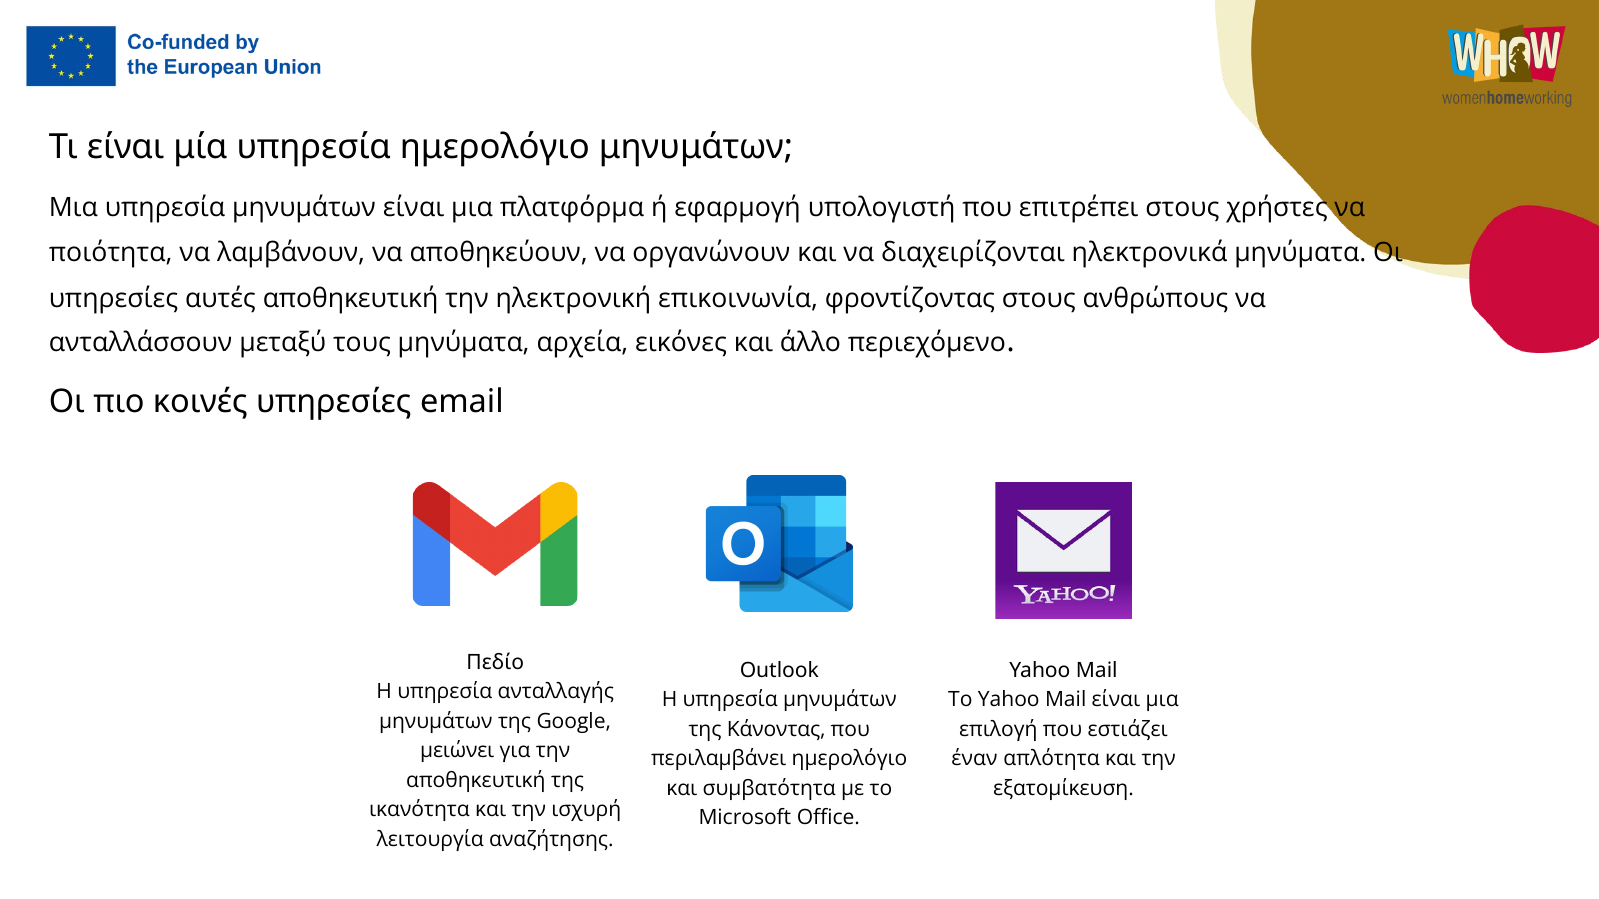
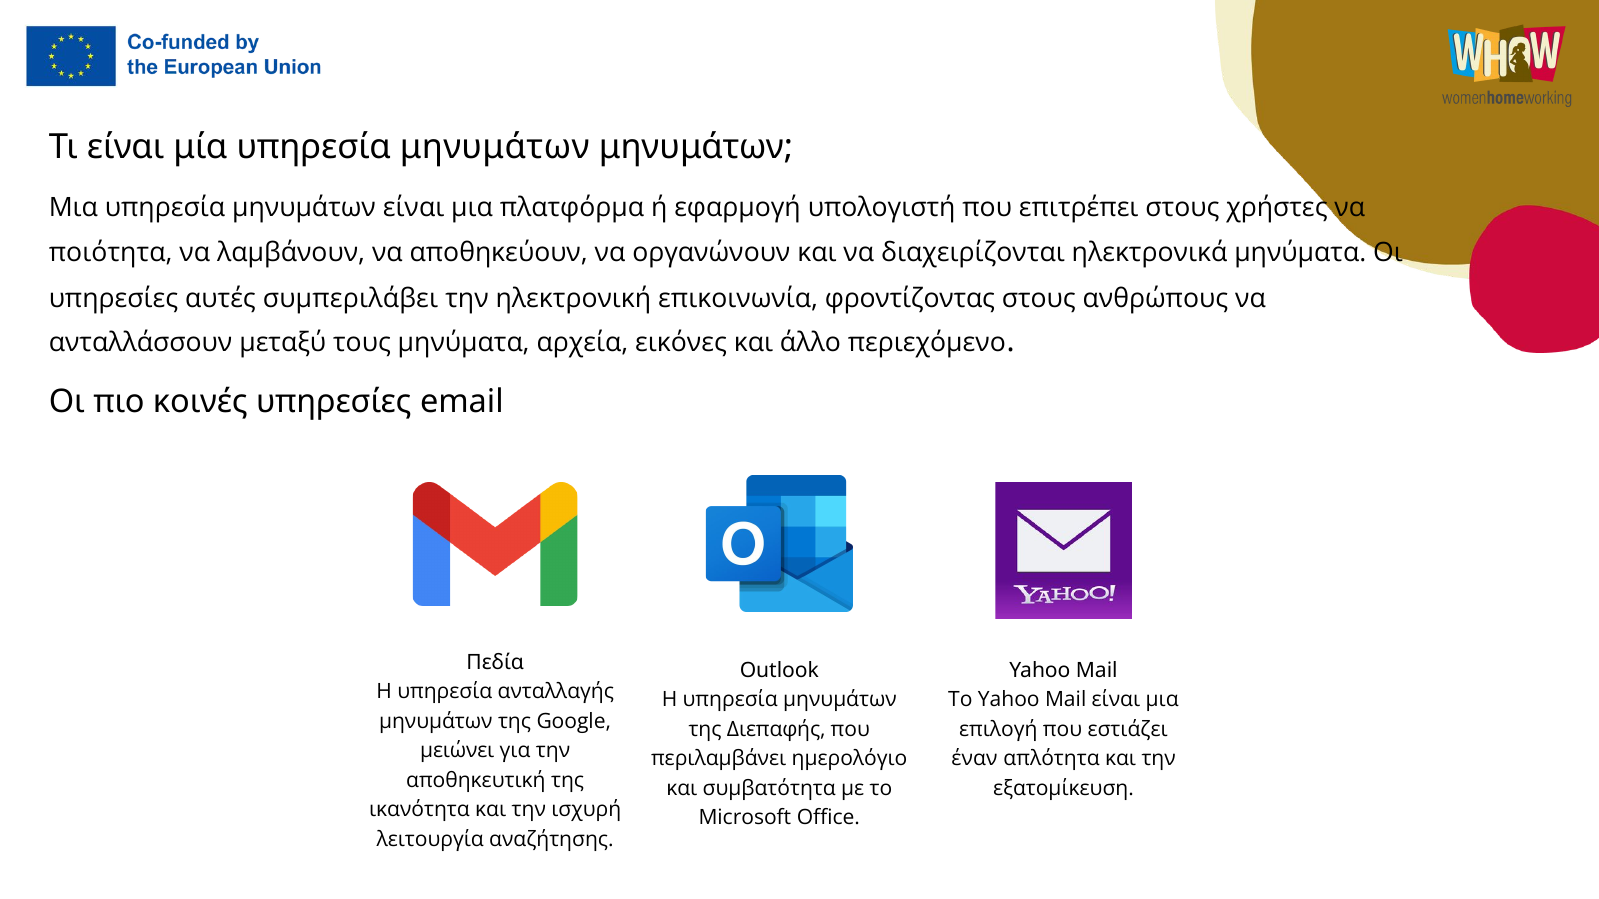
μία υπηρεσία ημερολόγιο: ημερολόγιο -> μηνυμάτων (495, 147)
αυτές αποθηκευτική: αποθηκευτική -> συμπεριλάβει (350, 298)
Πεδίο: Πεδίο -> Πεδία (495, 663)
Κάνοντας: Κάνοντας -> Διεπαφής (776, 730)
